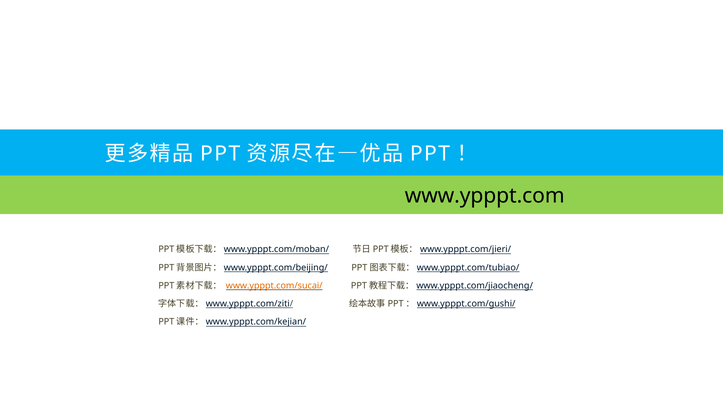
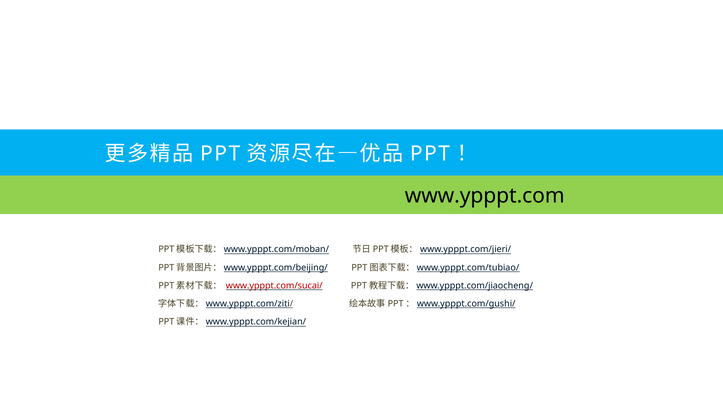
www.ypppt.com/sucai/ colour: orange -> red (274, 285)
